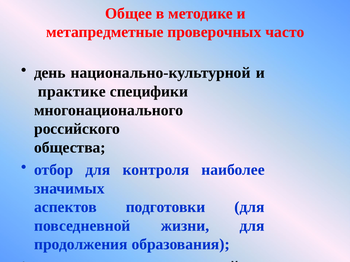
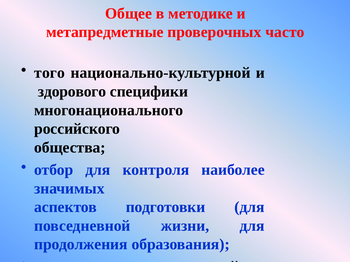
день: день -> того (50, 73)
практике: практике -> здорового (72, 92)
